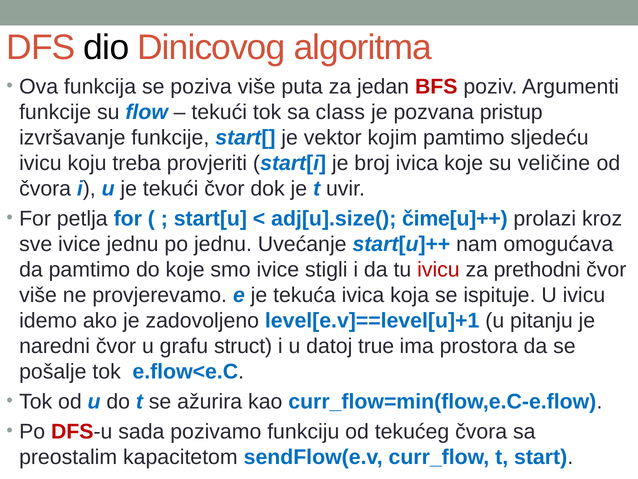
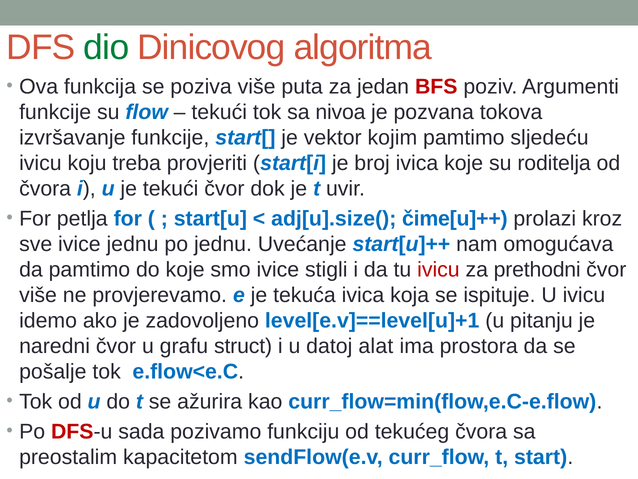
dio colour: black -> green (106, 48)
class: class -> nivoa (340, 112)
pristup: pristup -> tokova (511, 112)
veličine: veličine -> roditelja (554, 163)
true: true -> alat (376, 346)
